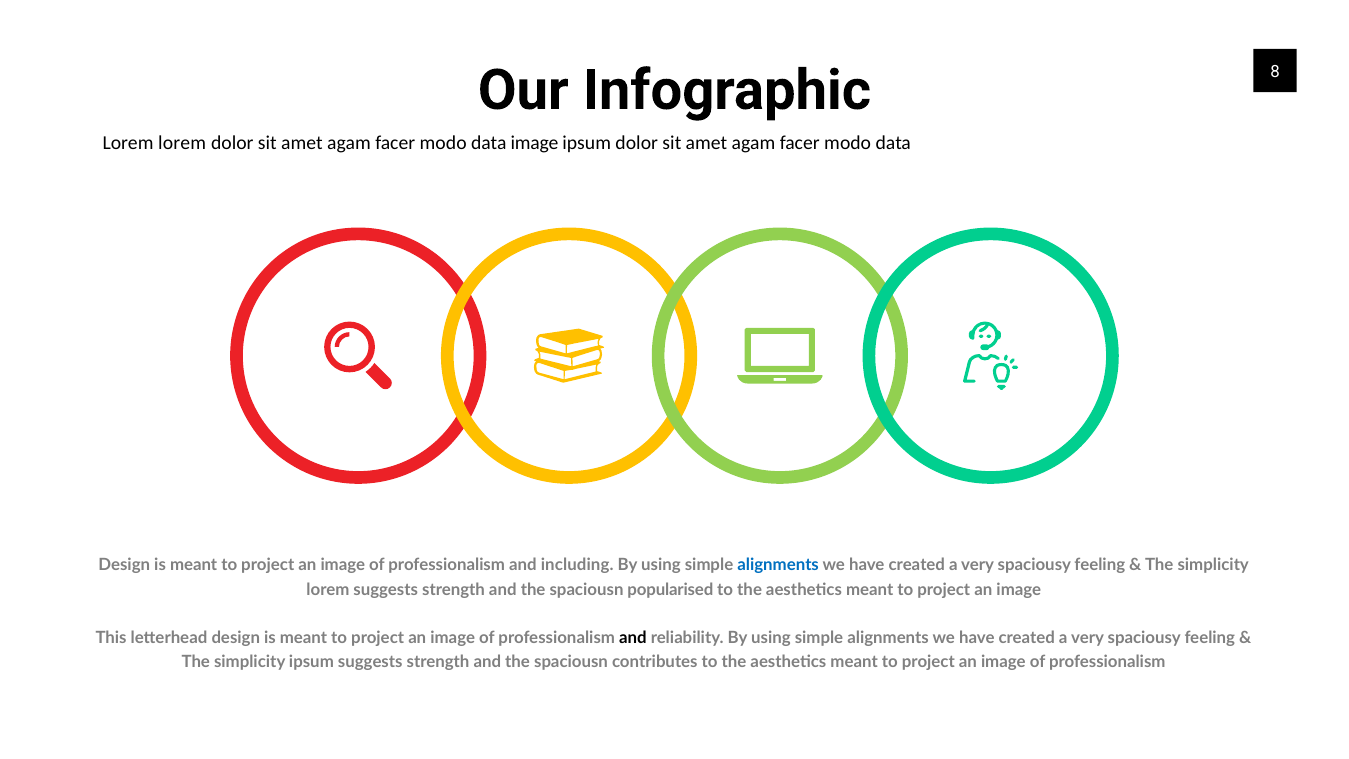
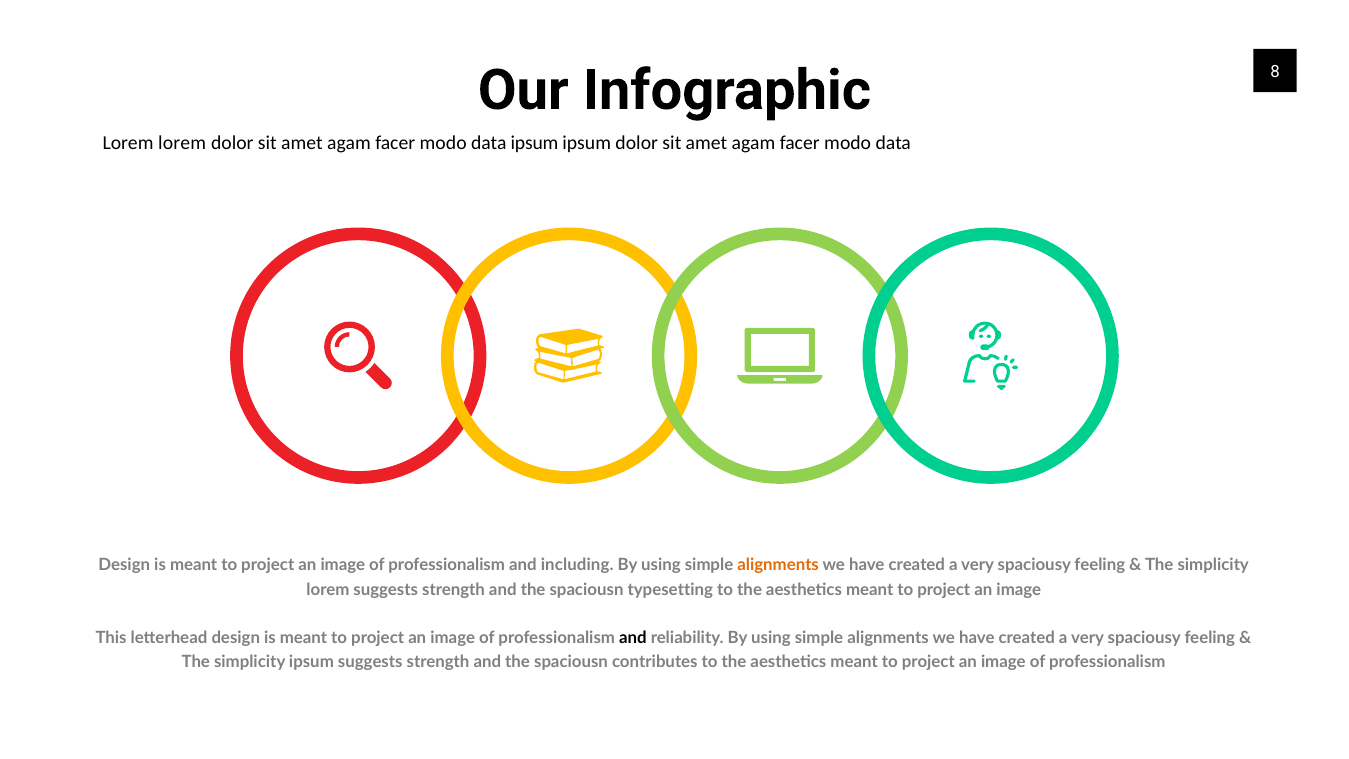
data image: image -> ipsum (534, 143)
alignments colour: blue -> orange (778, 565)
popularised: popularised -> typesetting (670, 589)
